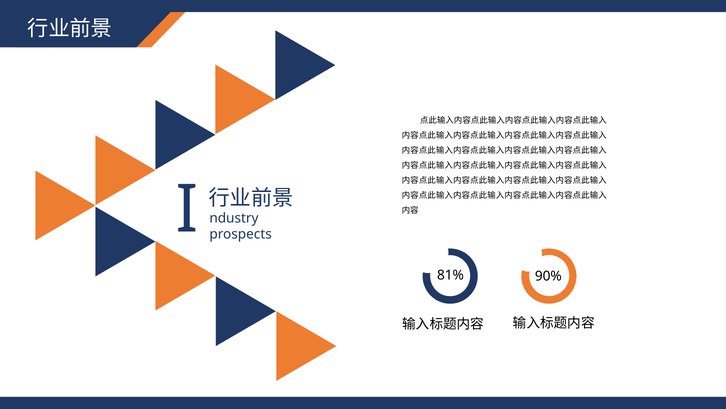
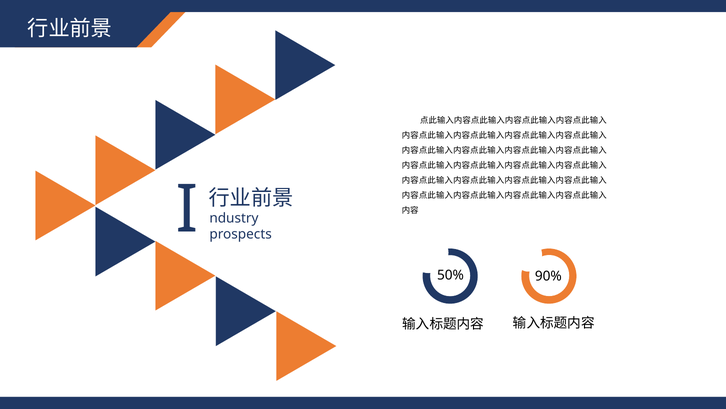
81%: 81% -> 50% (450, 275)
